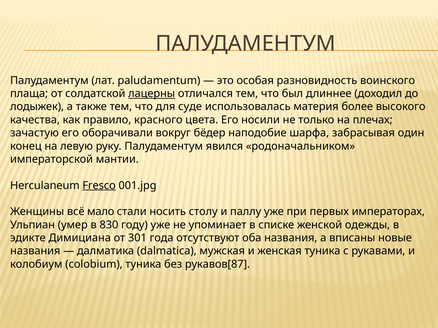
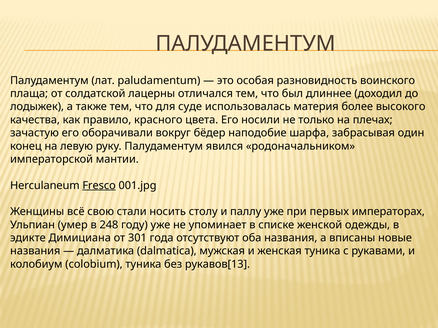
лацерны underline: present -> none (152, 94)
мало: мало -> свою (101, 212)
830: 830 -> 248 (109, 225)
рукавов[87: рукавов[87 -> рукавов[13 (217, 265)
